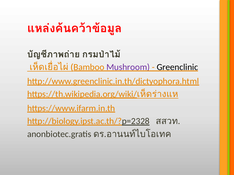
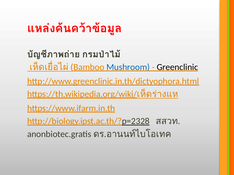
Mushroom colour: purple -> blue (128, 67)
